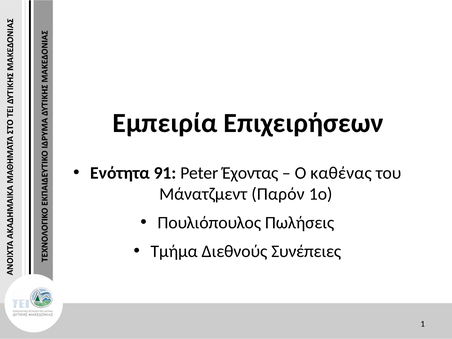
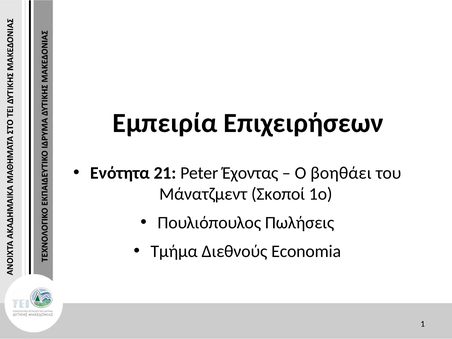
91: 91 -> 21 (165, 173)
καθένας: καθένας -> βοηθάει (341, 173)
Παρόν: Παρόν -> Σκοποί (278, 194)
Συνέπειες: Συνέπειες -> Economia (306, 251)
